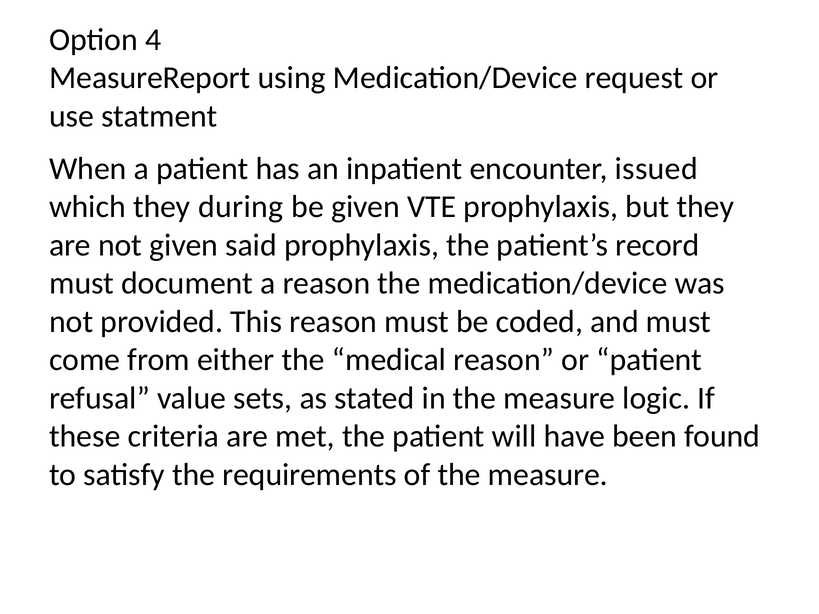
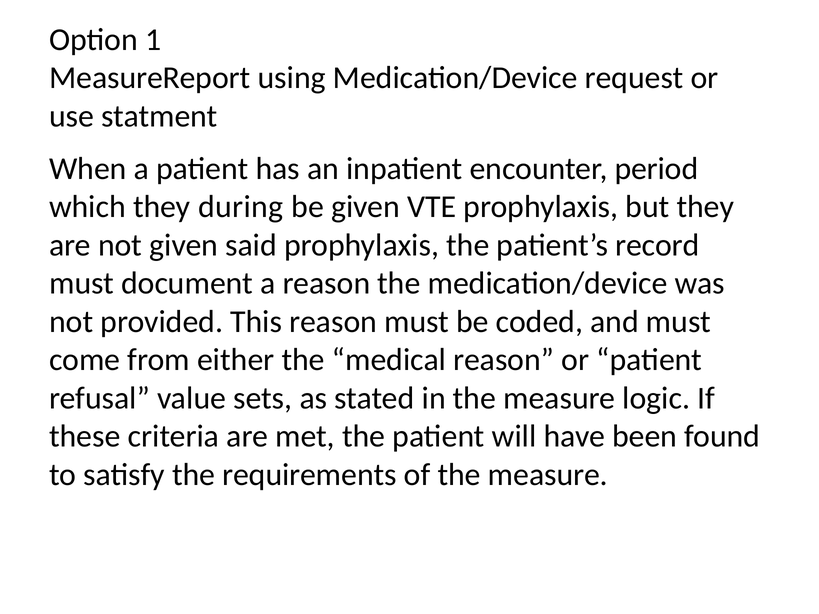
4: 4 -> 1 (153, 40)
issued: issued -> period (656, 169)
